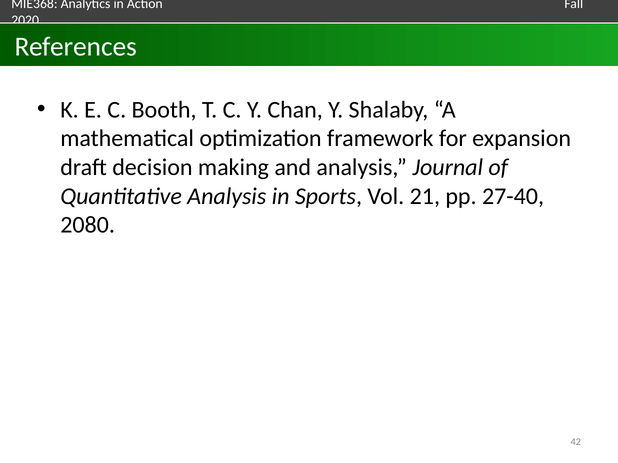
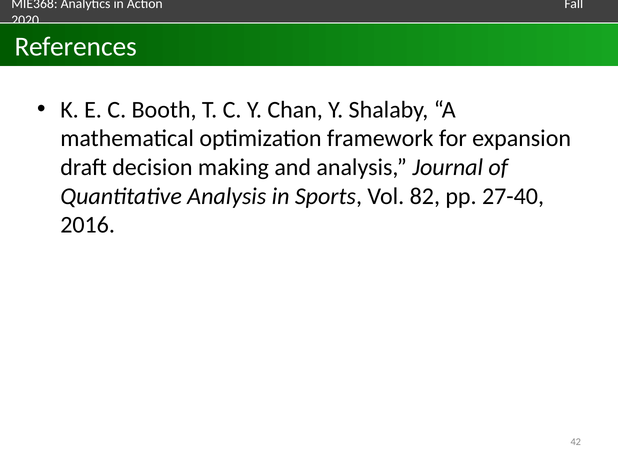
21: 21 -> 82 (425, 196)
2080: 2080 -> 2016 (88, 225)
